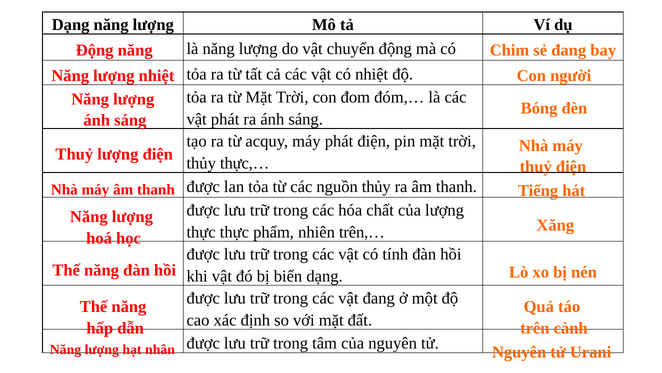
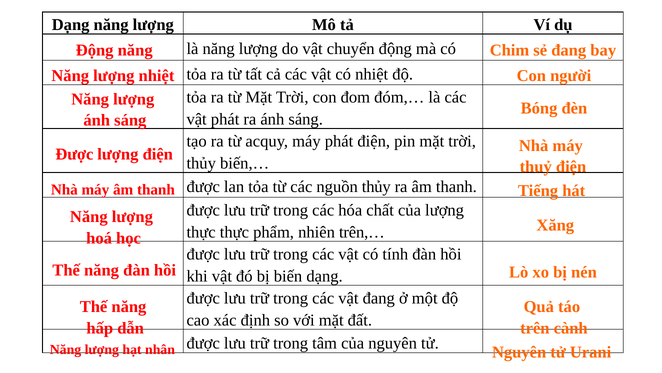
Thuỷ: Thuỷ -> Được (74, 154)
thực,…: thực,… -> biến,… (245, 163)
